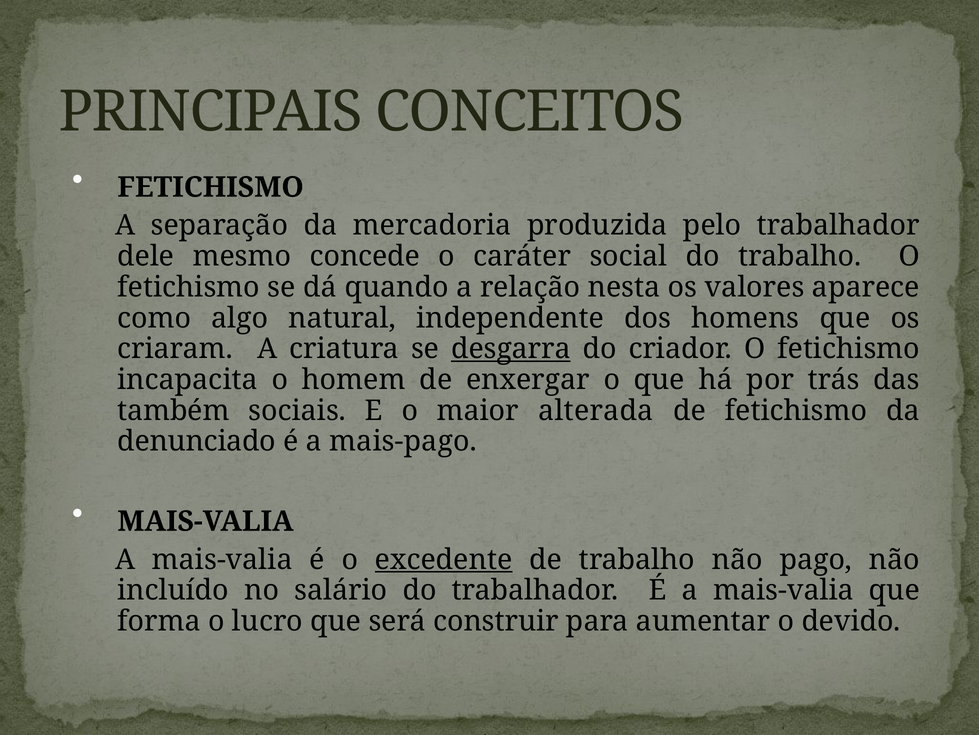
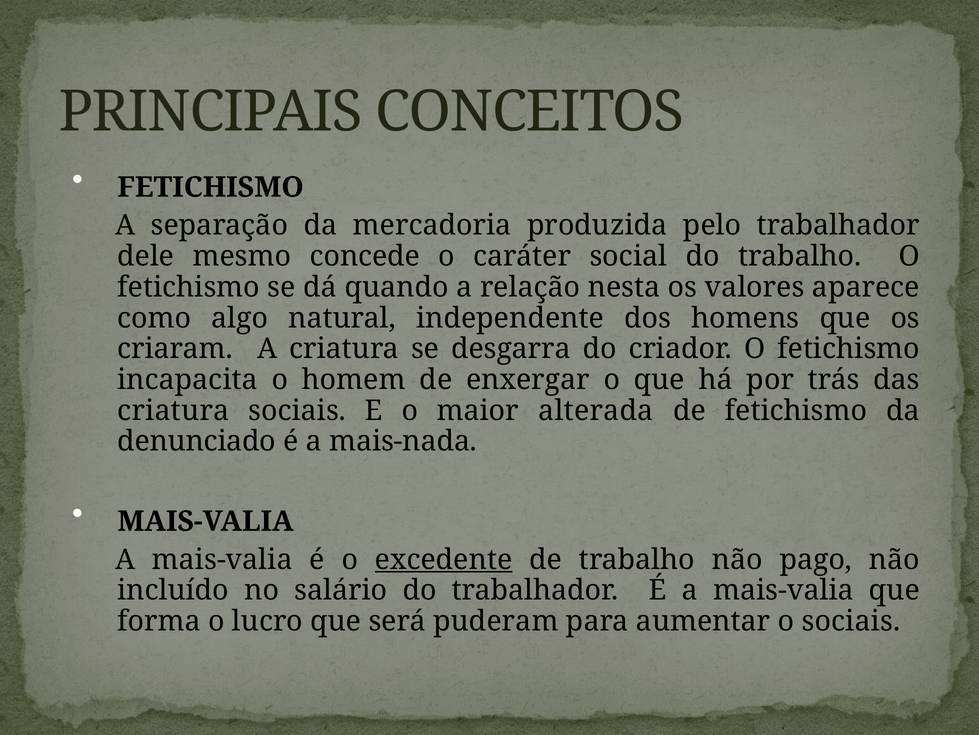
desgarra underline: present -> none (511, 349)
também: também -> criatura (173, 410)
mais-pago: mais-pago -> mais-nada (403, 441)
construir: construir -> puderam (496, 621)
o devido: devido -> sociais (851, 621)
